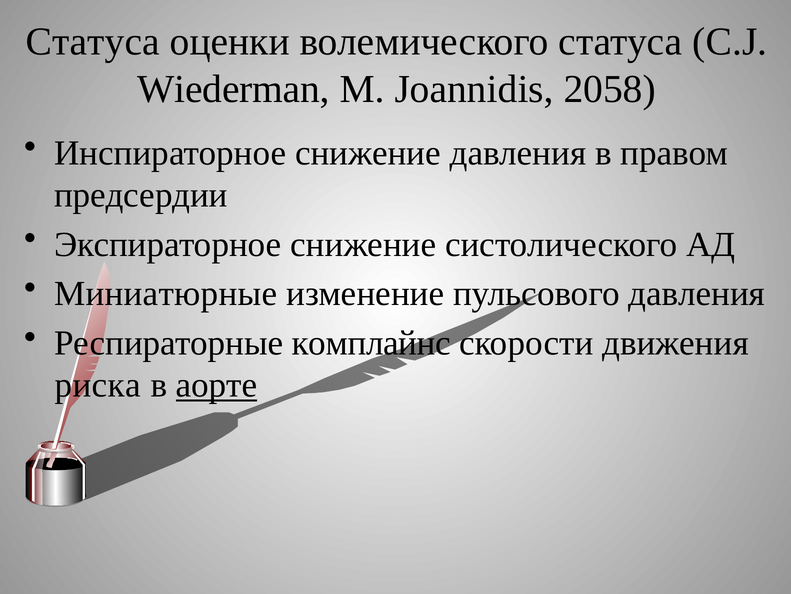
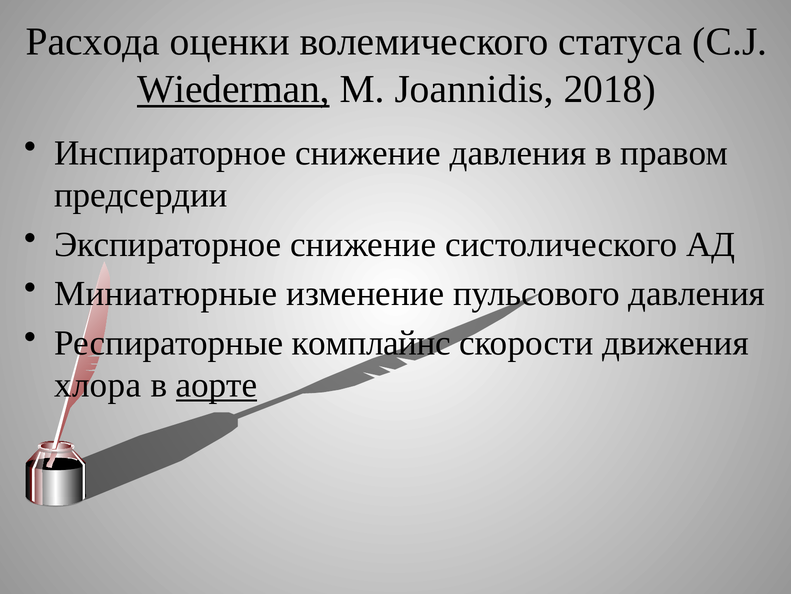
Статуса: Статуса -> Расхода (93, 42)
Wiederman underline: none -> present (233, 89)
2058: 2058 -> 2018 (610, 89)
риска: риска -> хлора (98, 385)
